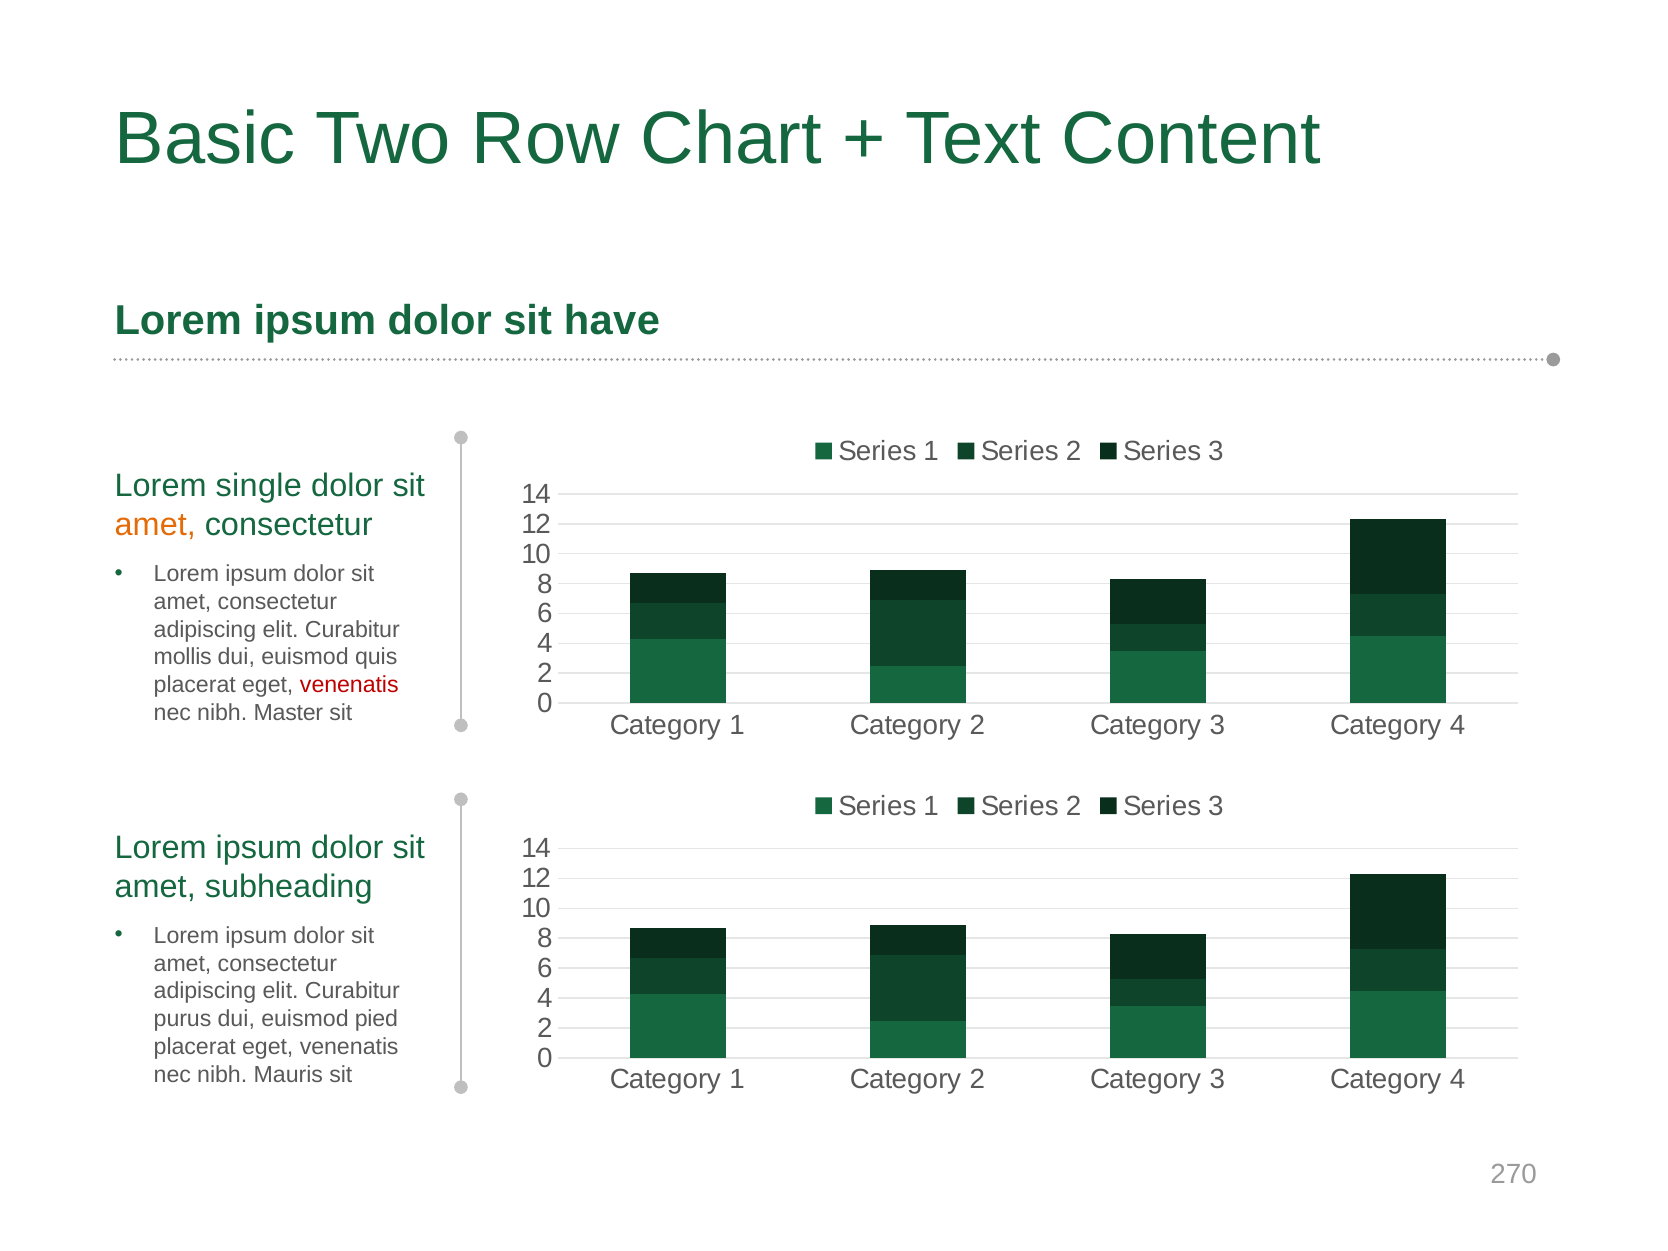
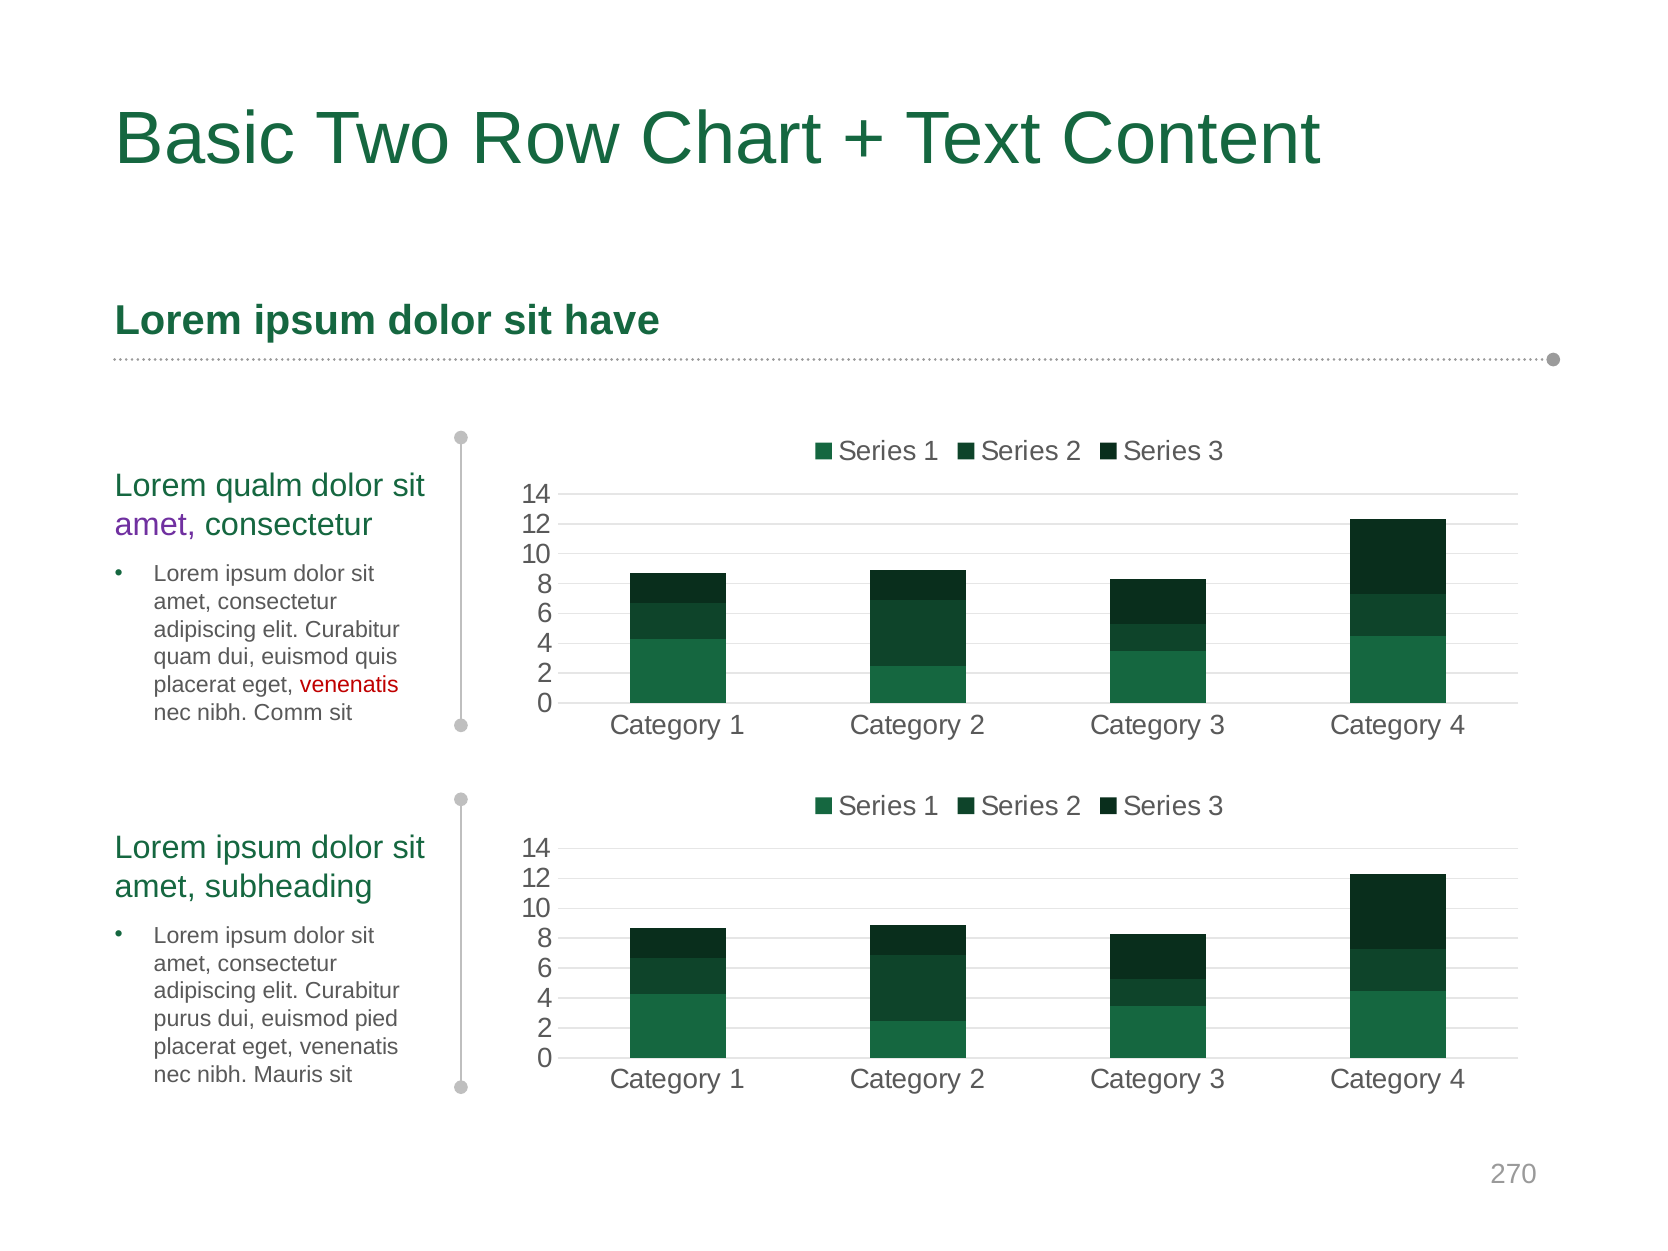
single: single -> qualm (259, 486)
amet colour: orange -> purple (155, 525)
mollis: mollis -> quam (183, 657)
Master: Master -> Comm (288, 713)
